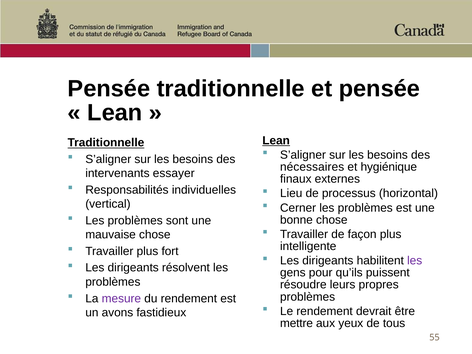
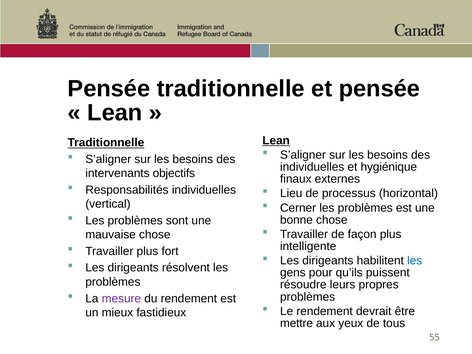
nécessaires: nécessaires -> individuelles (312, 167)
essayer: essayer -> objectifs (174, 173)
les colour: purple -> blue (415, 261)
avons: avons -> mieux (117, 313)
